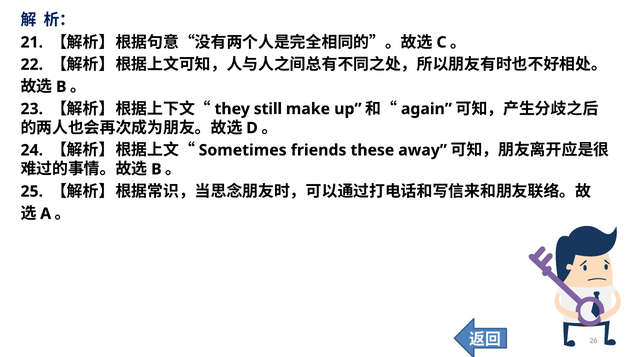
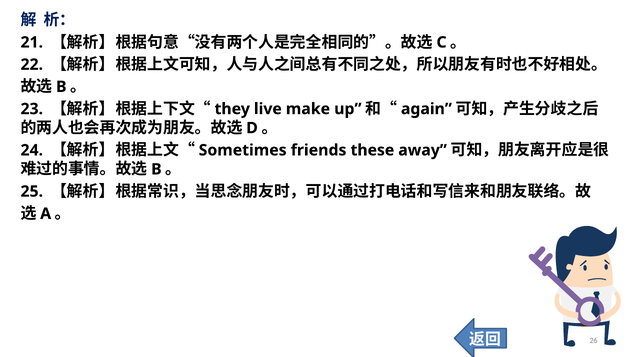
still: still -> live (268, 109)
